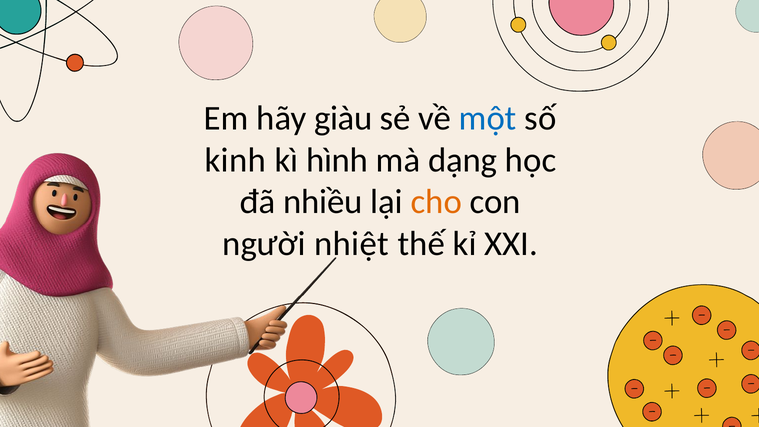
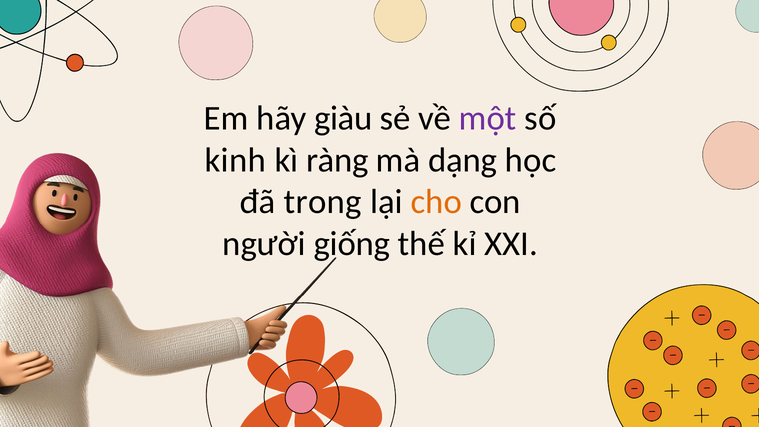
một colour: blue -> purple (488, 118)
hình: hình -> ràng (337, 160)
nhiều: nhiều -> trong (323, 202)
nhiệt: nhiệt -> giống (352, 244)
